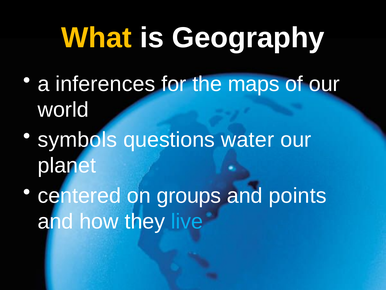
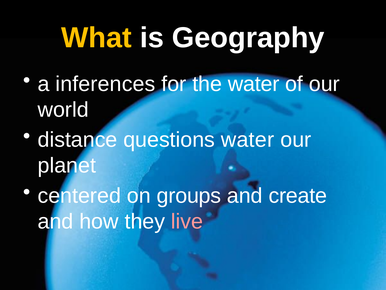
the maps: maps -> water (254, 84)
symbols: symbols -> distance (78, 140)
points: points -> create (298, 195)
live colour: light blue -> pink (187, 221)
